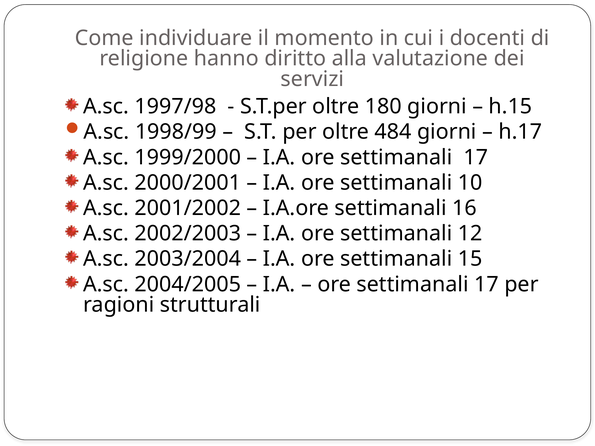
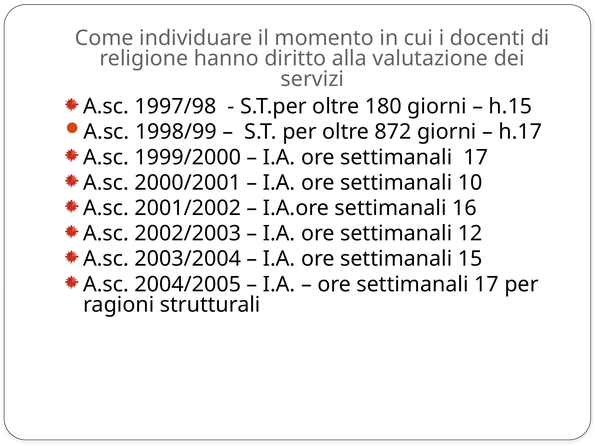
484: 484 -> 872 (393, 132)
